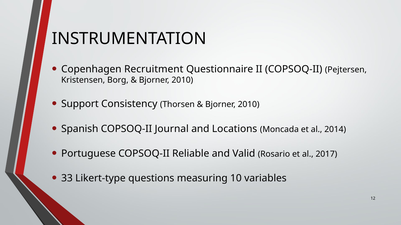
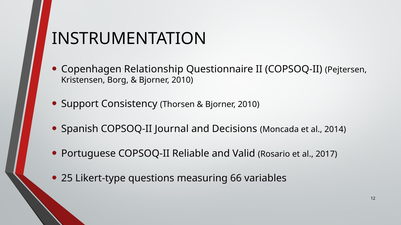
Recruitment: Recruitment -> Relationship (154, 69)
Locations: Locations -> Decisions (235, 129)
33: 33 -> 25 (67, 179)
10: 10 -> 66 (236, 179)
